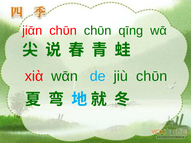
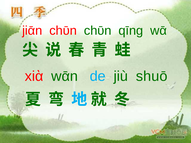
jiù chῡn: chῡn -> shuō (152, 76)
